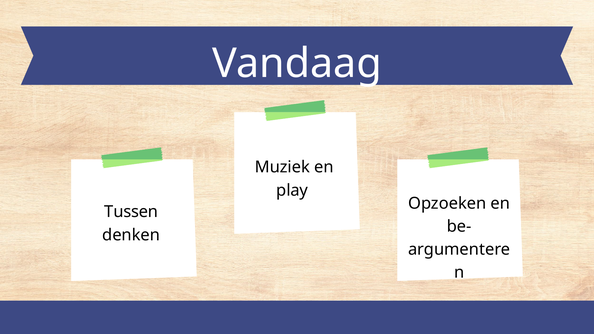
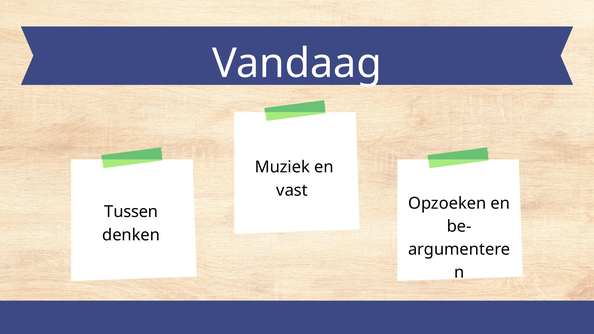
play: play -> vast (292, 190)
